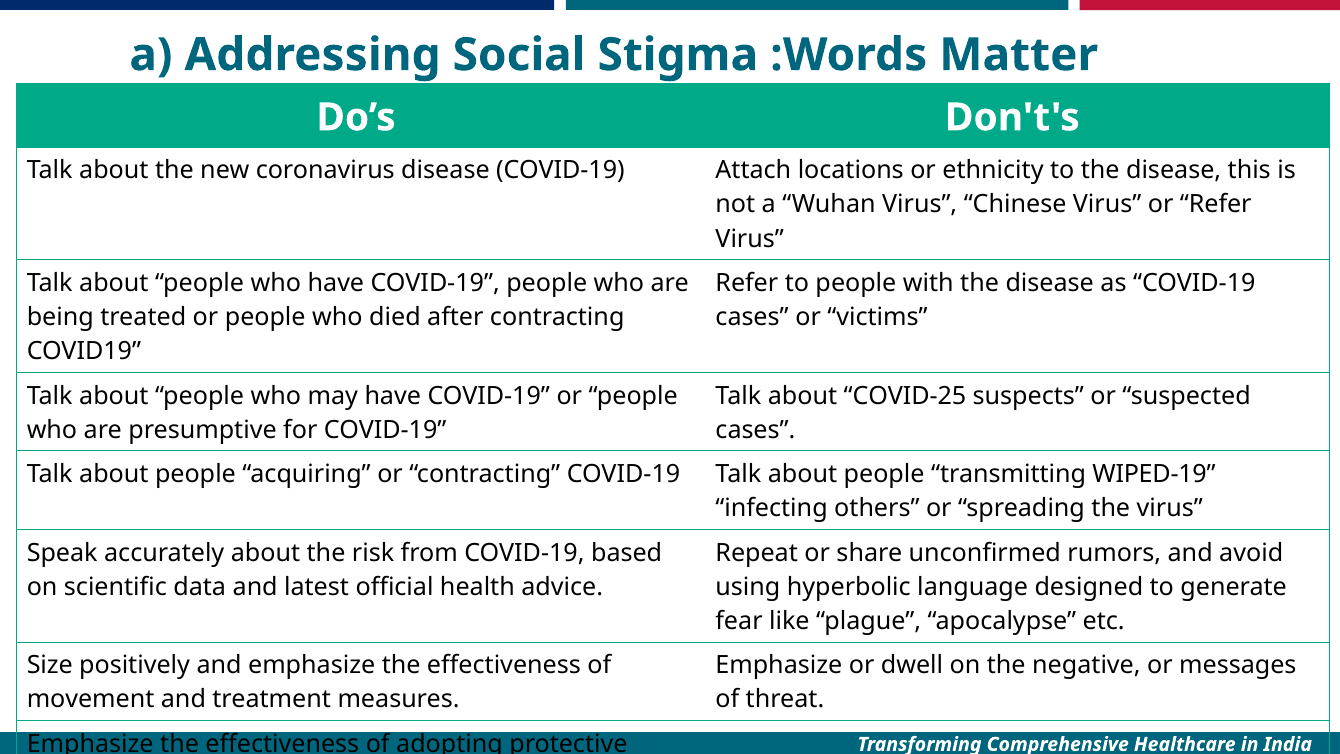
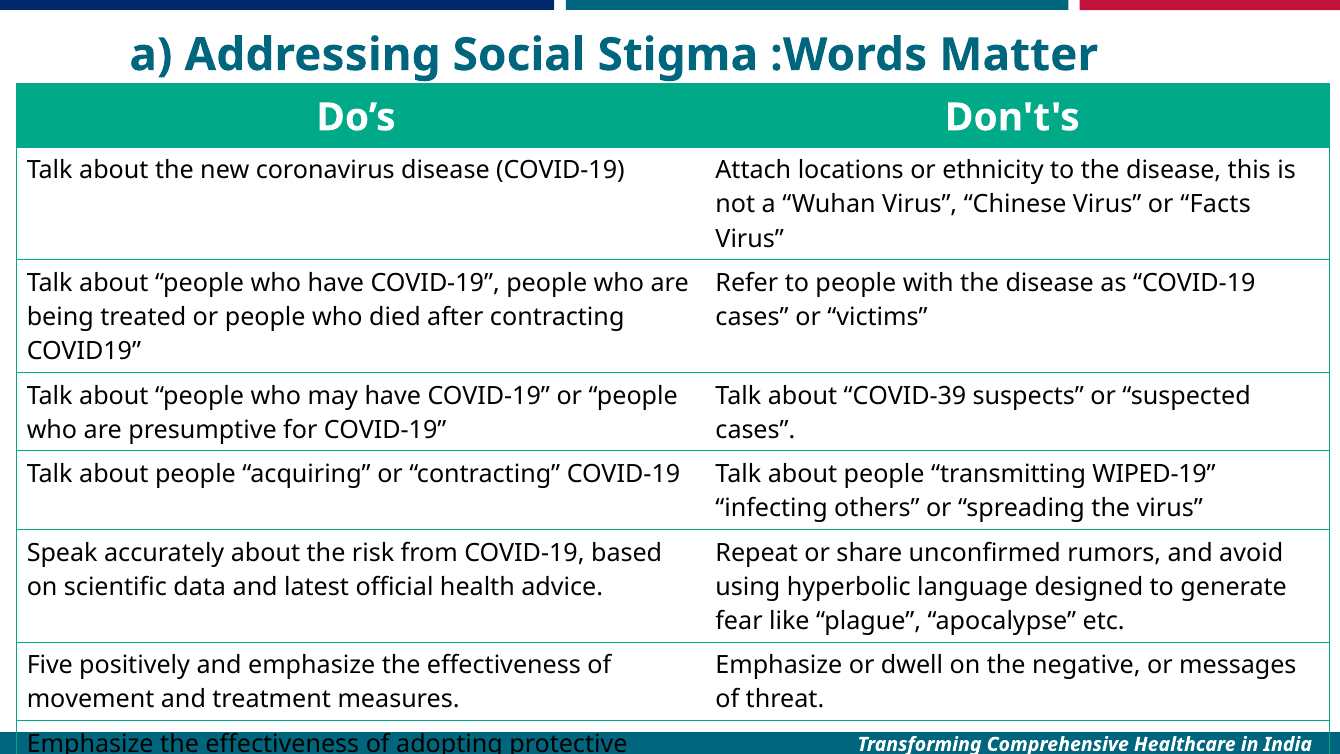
or Refer: Refer -> Facts (1216, 204)
COVID-25: COVID-25 -> COVID-39 (905, 396)
Size: Size -> Five (50, 665)
